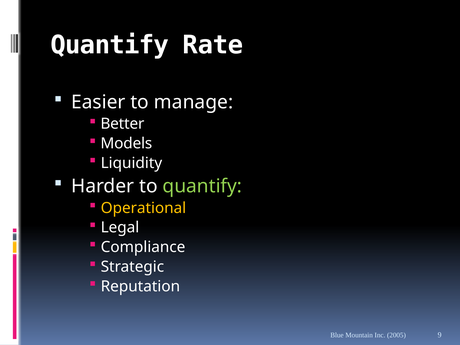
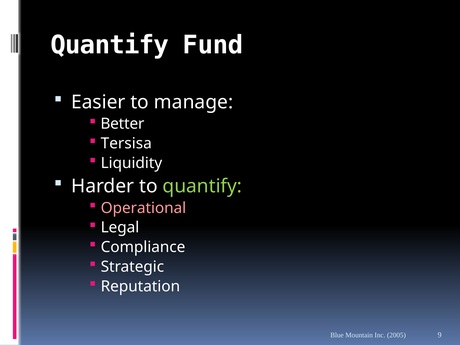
Rate: Rate -> Fund (213, 45)
Models: Models -> Tersisa (126, 144)
Operational colour: yellow -> pink (143, 208)
